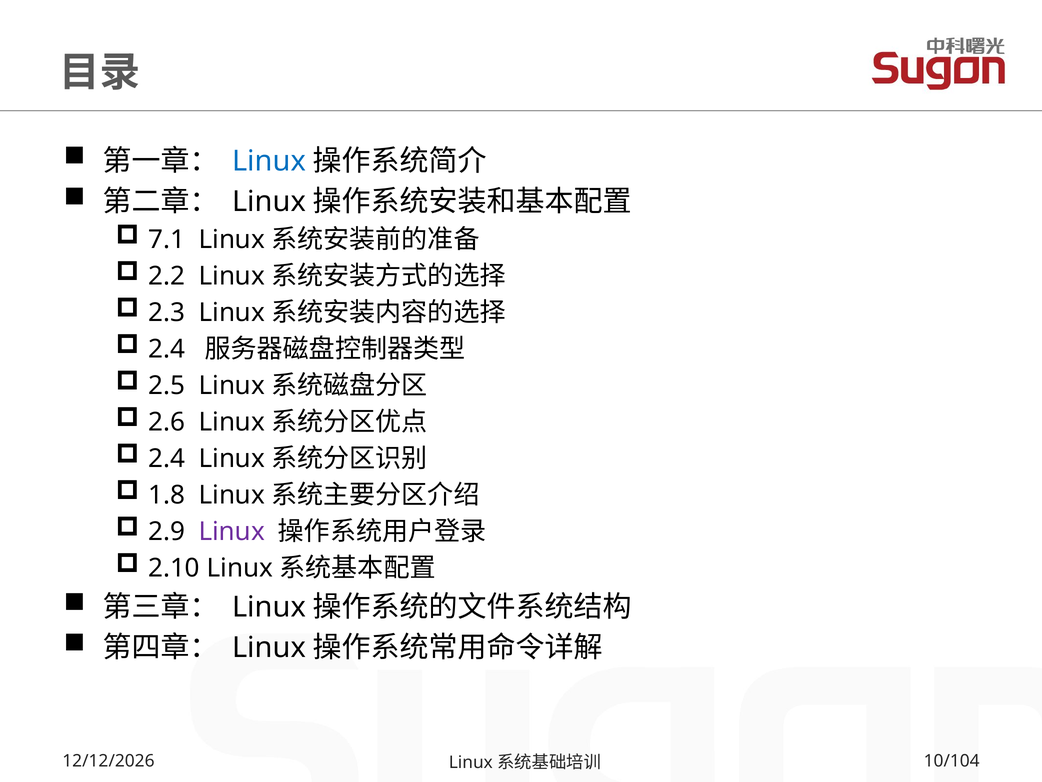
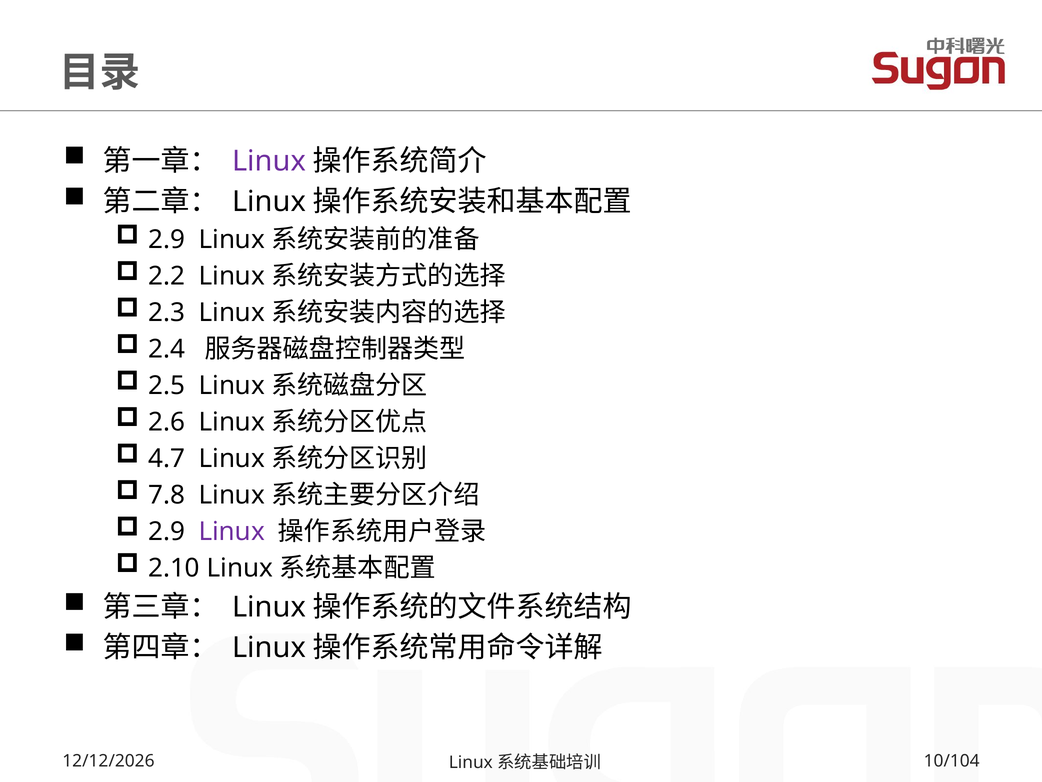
Linux colour: blue -> purple (269, 161)
7.1: 7.1 -> 2.9 (167, 240)
2.4: 2.4 -> 4.7 (167, 458)
1.8: 1.8 -> 7.8 (167, 495)
